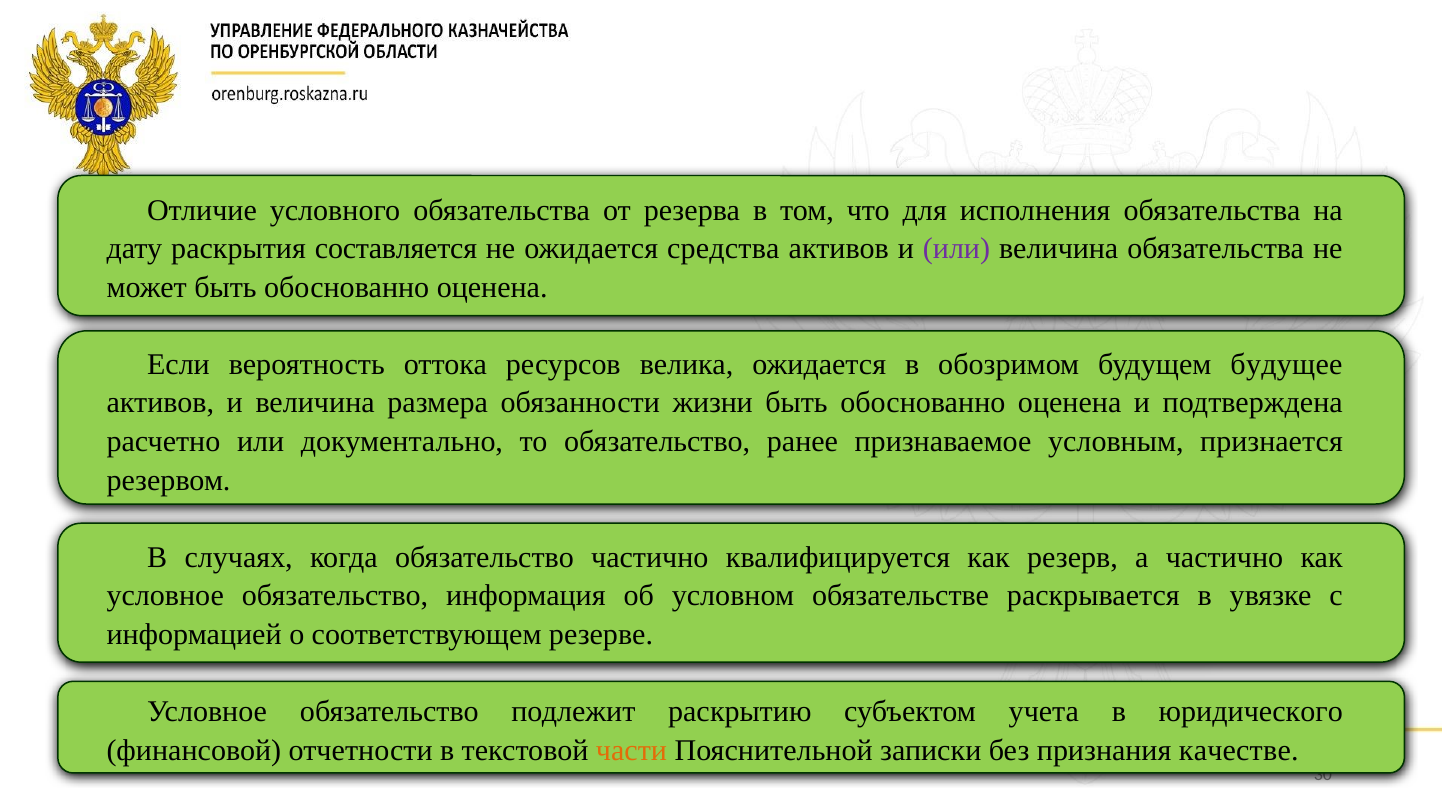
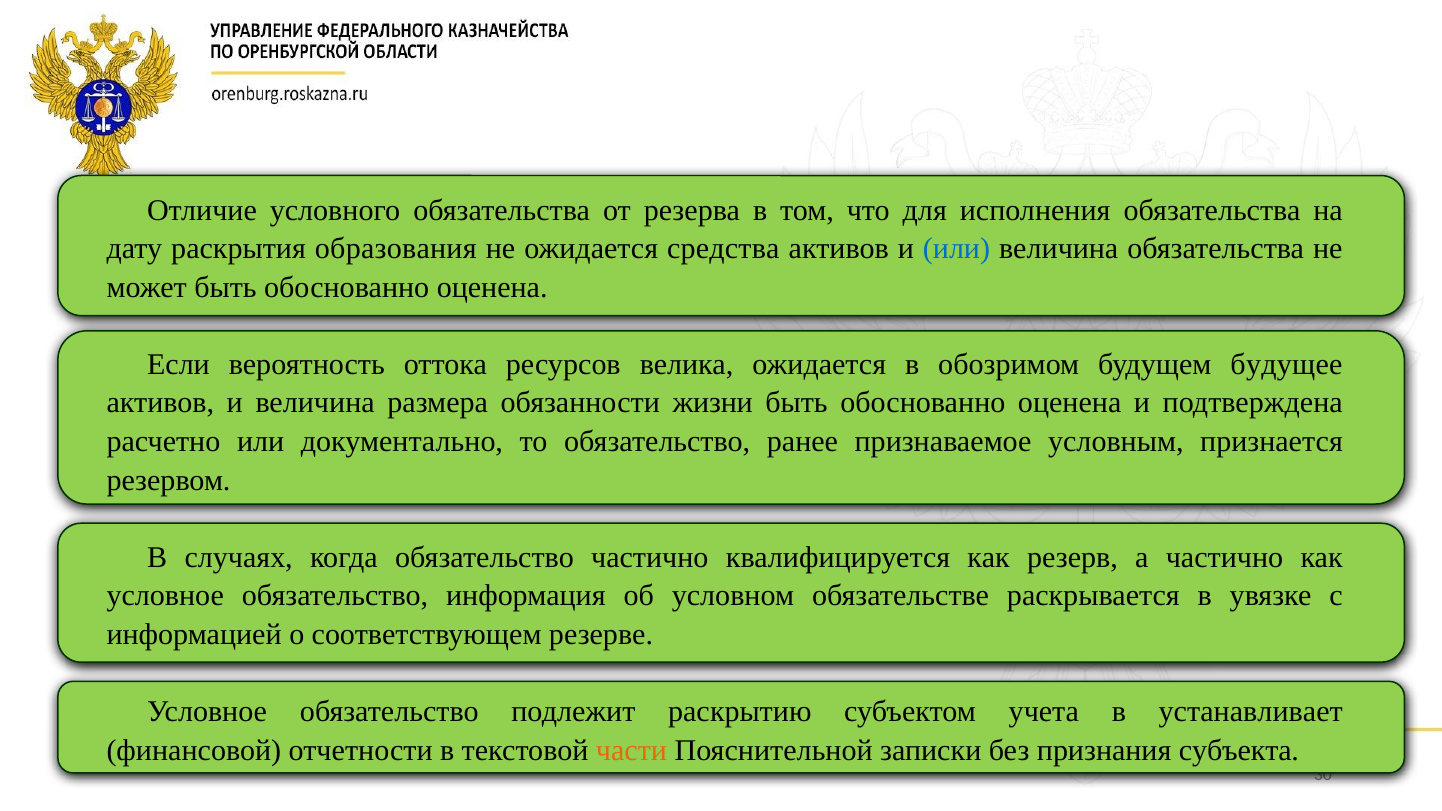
составляется: составляется -> образования (396, 249)
или colour: purple -> blue (957, 249)
юридического: юридического -> устанавливает (1251, 712)
качестве: качестве -> субъекта (1239, 750)
